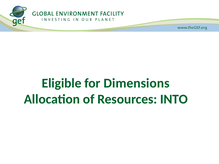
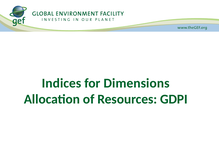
Eligible: Eligible -> Indices (62, 83)
INTO: INTO -> GDPI (174, 99)
